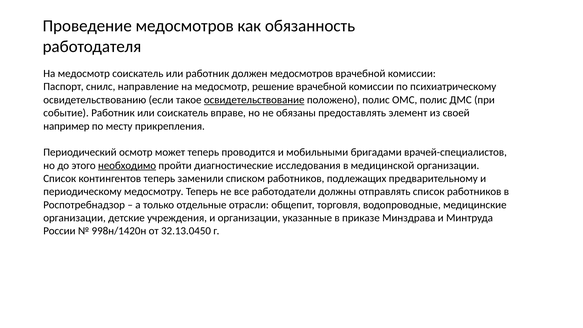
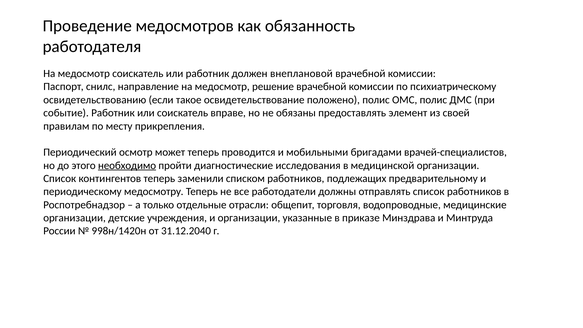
должен медосмотров: медосмотров -> внеплановой (301, 74)
освидетельствование underline: present -> none (254, 100)
например: например -> правилам (66, 126)
32.13.0450: 32.13.0450 -> 31.12.2040 (186, 231)
